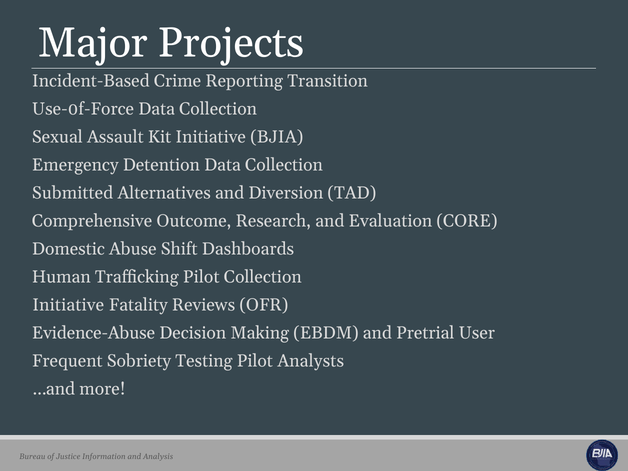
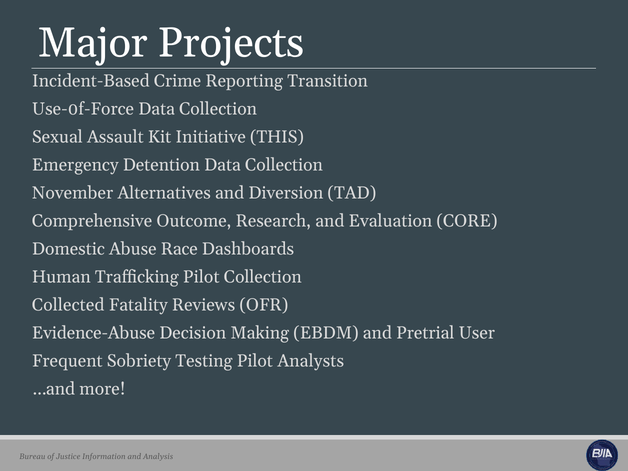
BJIA: BJIA -> THIS (277, 137)
Submitted: Submitted -> November (73, 193)
Shift: Shift -> Race (179, 249)
Initiative: Initiative -> Collected (68, 305)
